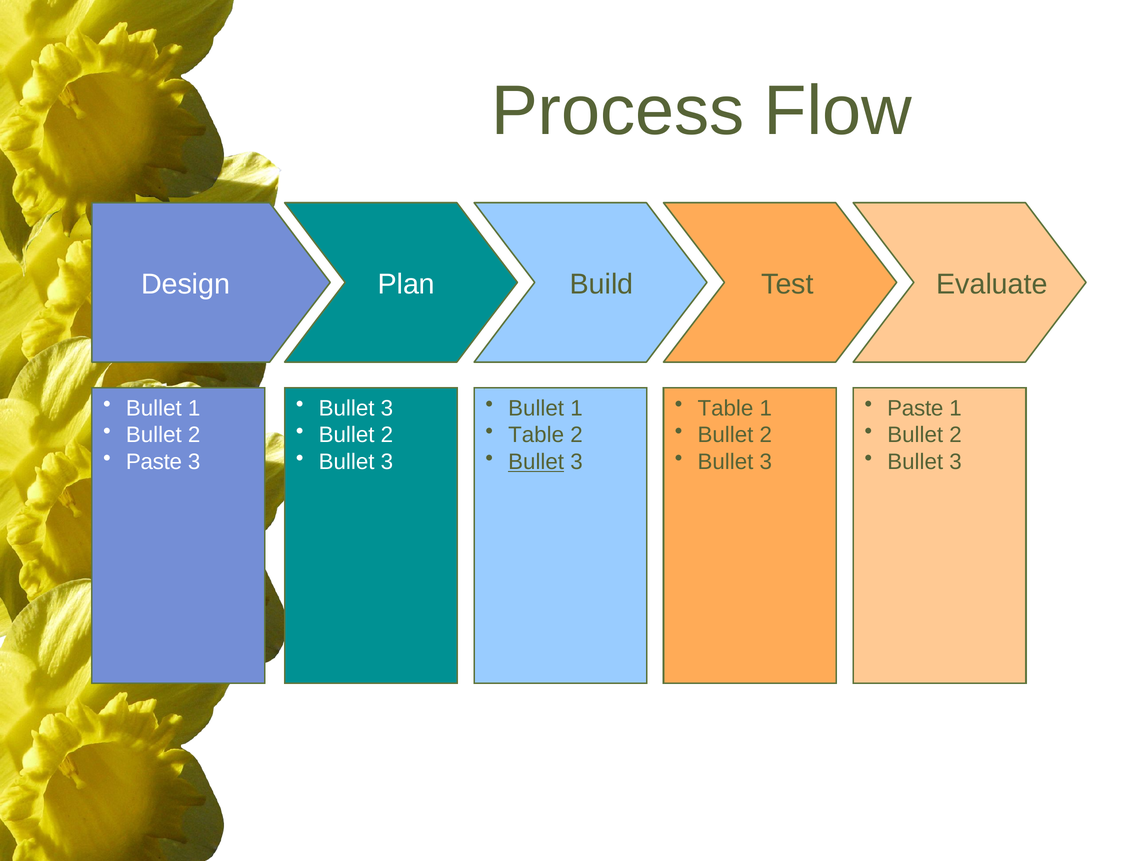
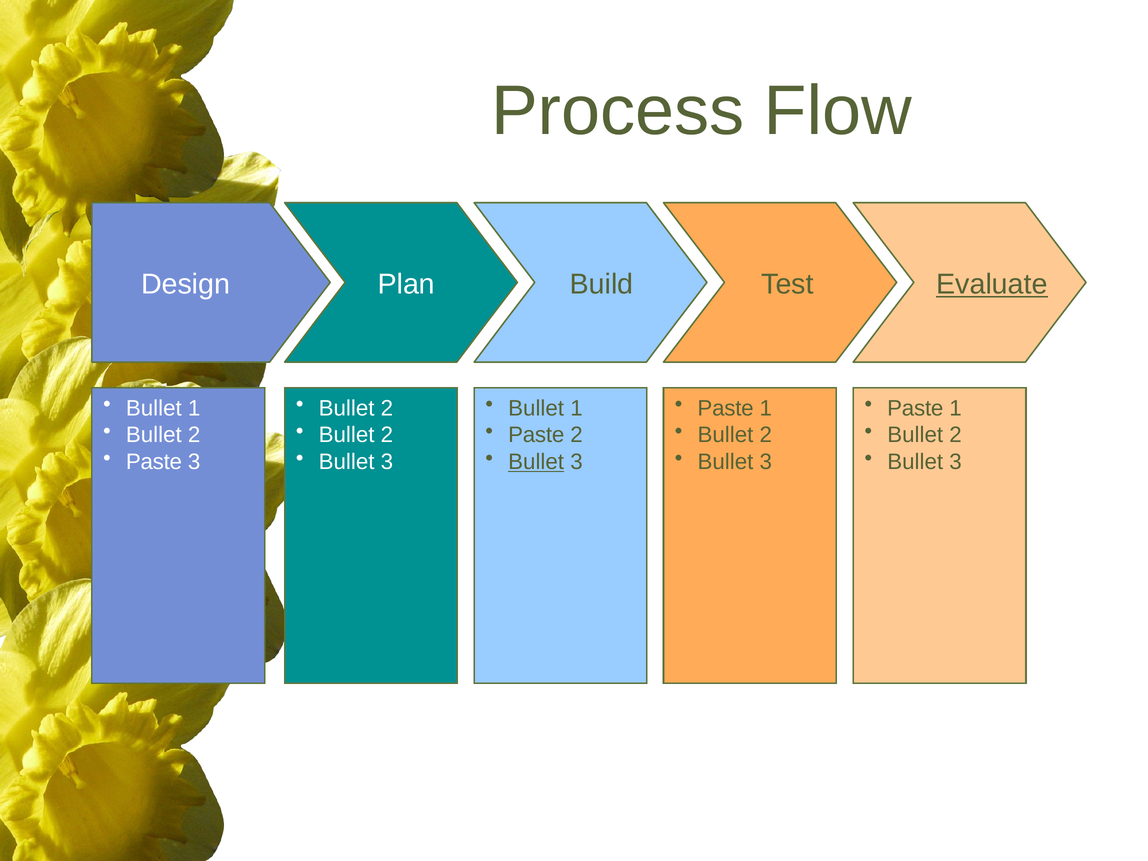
Evaluate underline: none -> present (992, 284)
3: 3 -> 2 (387, 408)
Table: Table -> Paste (726, 408)
Table: Table -> Paste (536, 435)
